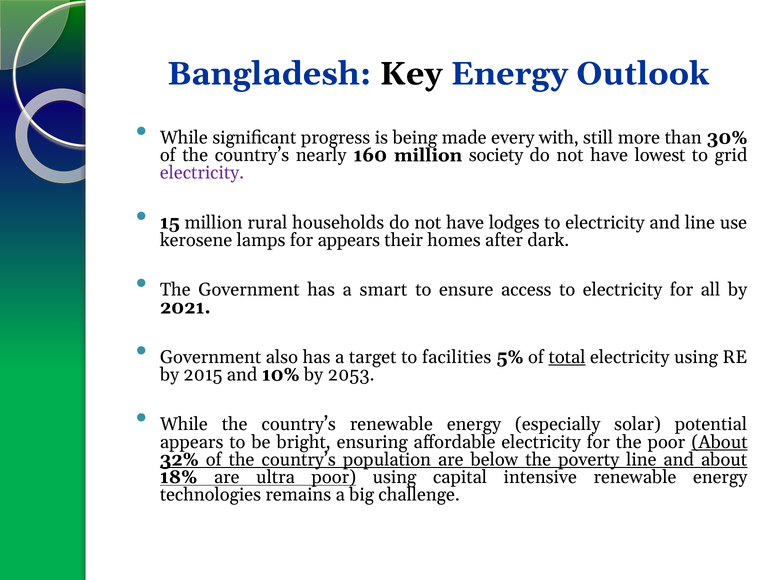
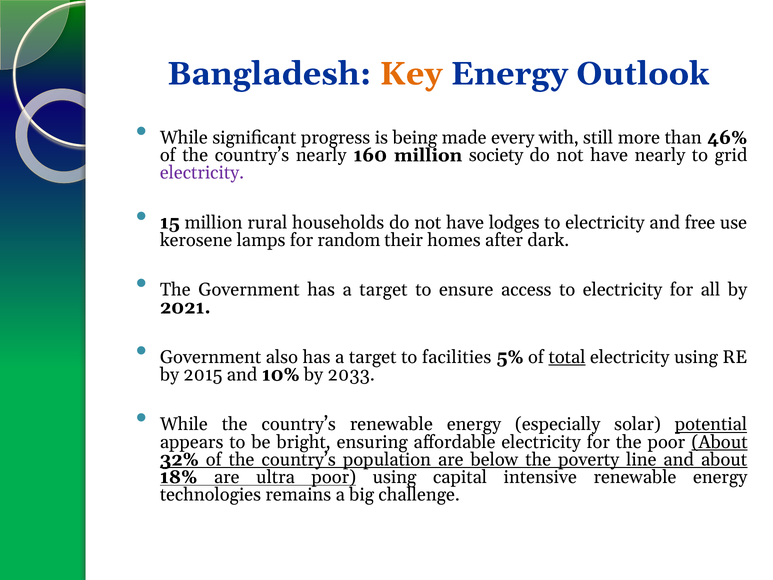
Key colour: black -> orange (411, 74)
30%: 30% -> 46% (727, 138)
have lowest: lowest -> nearly (660, 155)
and line: line -> free (700, 222)
for appears: appears -> random (349, 240)
Government has a smart: smart -> target (383, 290)
2053: 2053 -> 2033 (351, 375)
potential underline: none -> present (711, 424)
